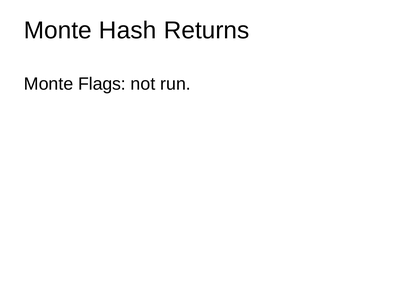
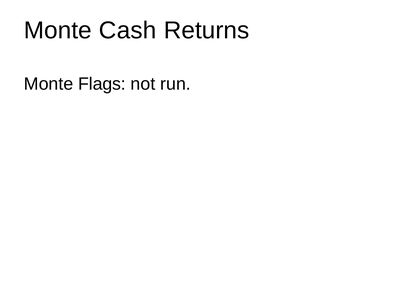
Hash: Hash -> Cash (128, 30)
